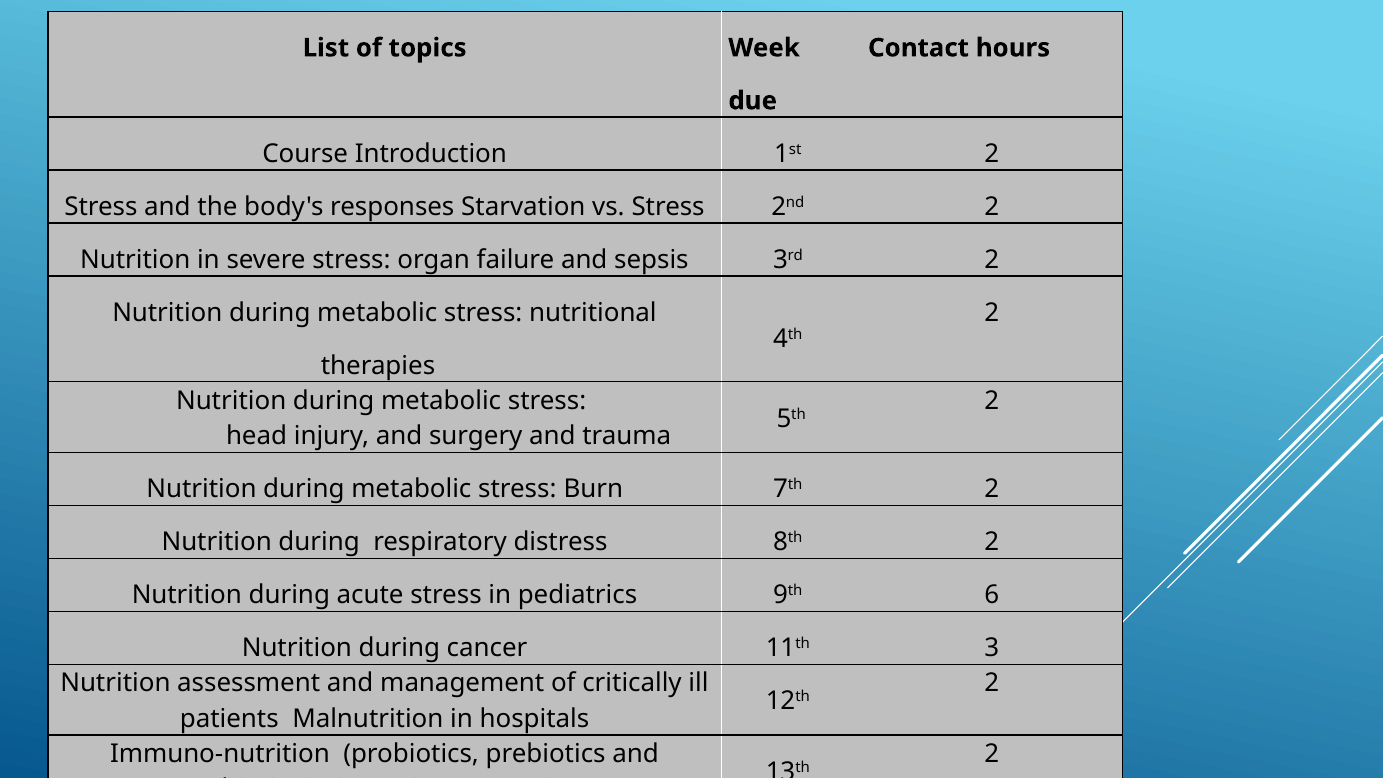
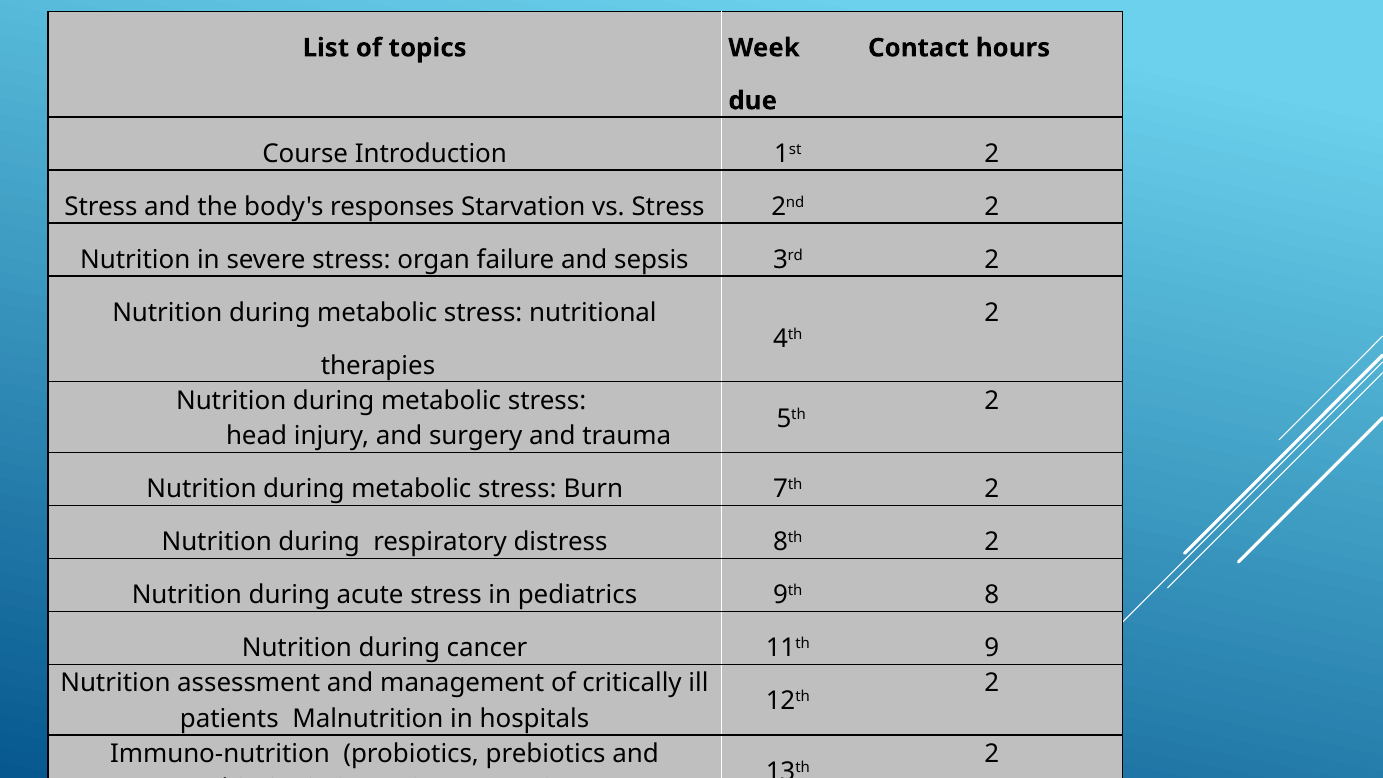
6: 6 -> 8 (992, 595)
3: 3 -> 9 (992, 648)
